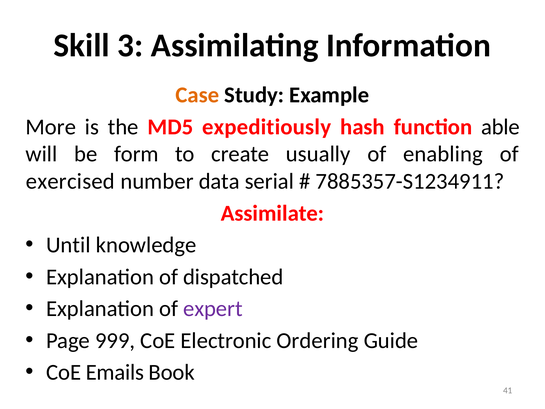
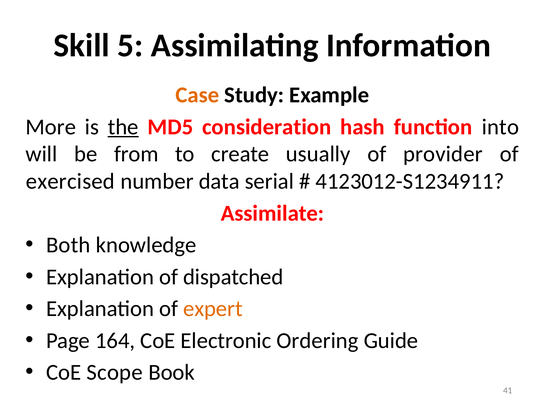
3: 3 -> 5 (130, 45)
the underline: none -> present (123, 127)
expeditiously: expeditiously -> consideration (267, 127)
able: able -> into (500, 127)
form: form -> from (136, 154)
enabling: enabling -> provider (443, 154)
7885357-S1234911: 7885357-S1234911 -> 4123012-S1234911 (410, 181)
Until: Until -> Both (68, 245)
expert colour: purple -> orange (213, 309)
999: 999 -> 164 (115, 340)
Emails: Emails -> Scope (115, 372)
